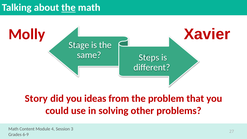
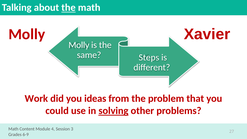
Stage: Stage -> Molly (79, 45)
Story: Story -> Work (36, 98)
solving underline: none -> present (113, 111)
